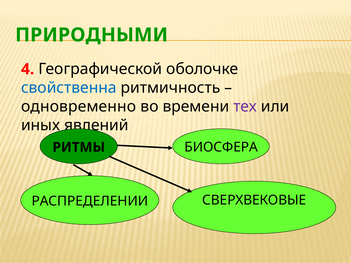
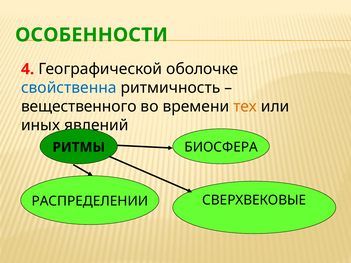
ПРИРОДНЫМИ: ПРИРОДНЫМИ -> ОСОБЕННОСТИ (92, 35)
одновременно: одновременно -> вещественного (79, 107)
тех colour: purple -> orange (245, 107)
